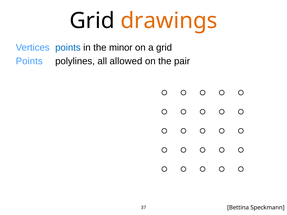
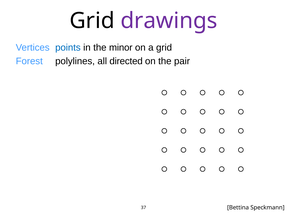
drawings colour: orange -> purple (169, 21)
Points: Points -> Forest (29, 61)
allowed: allowed -> directed (126, 61)
